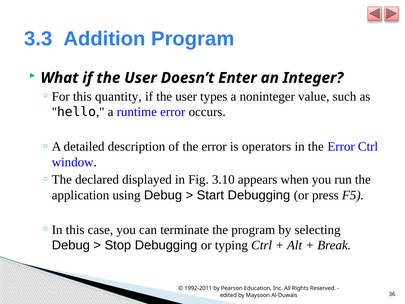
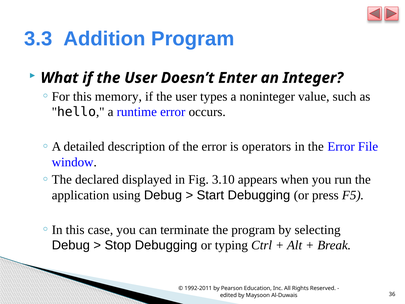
quantity: quantity -> memory (118, 96)
Error Ctrl: Ctrl -> File (368, 147)
